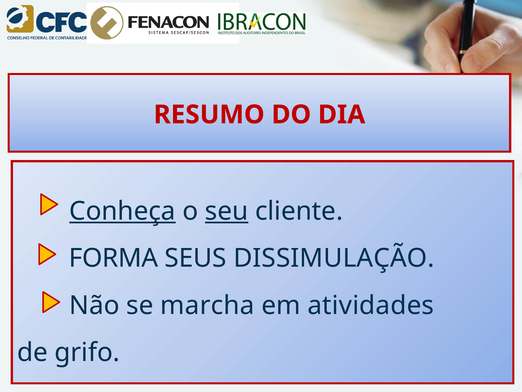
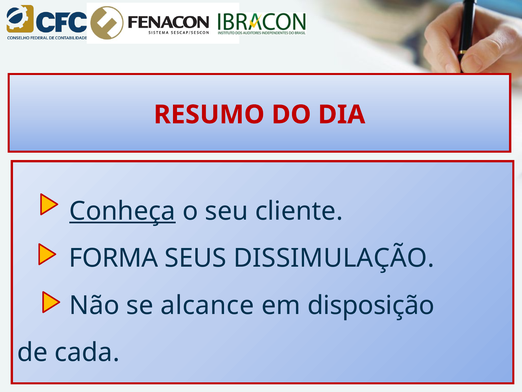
seu underline: present -> none (227, 211)
marcha: marcha -> alcance (207, 305)
atividades: atividades -> disposição (371, 305)
grifo: grifo -> cada (87, 352)
